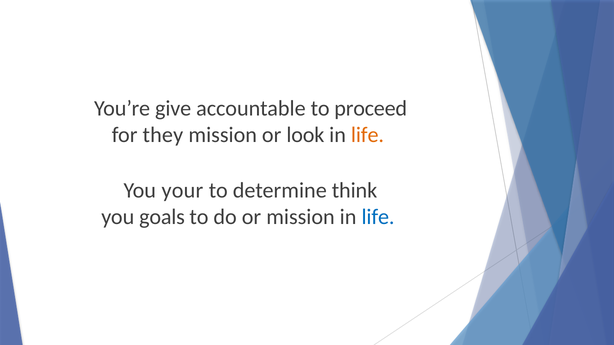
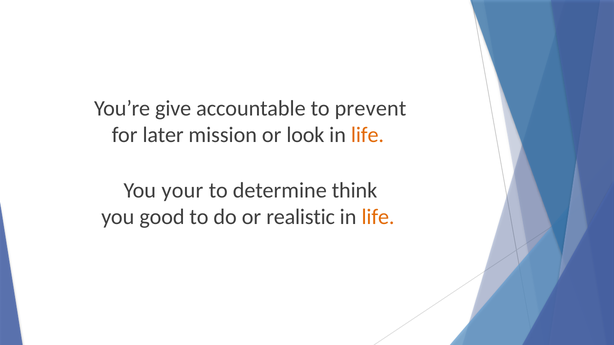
proceed: proceed -> prevent (371, 108)
they: they -> later (163, 135)
goals: goals -> good (162, 217)
or mission: mission -> realistic (301, 217)
life colour: blue -> orange (378, 217)
